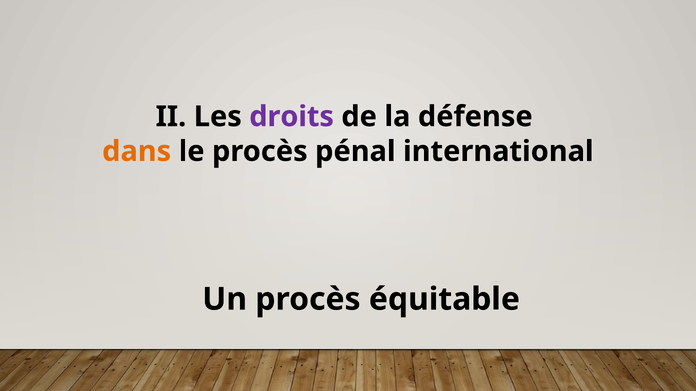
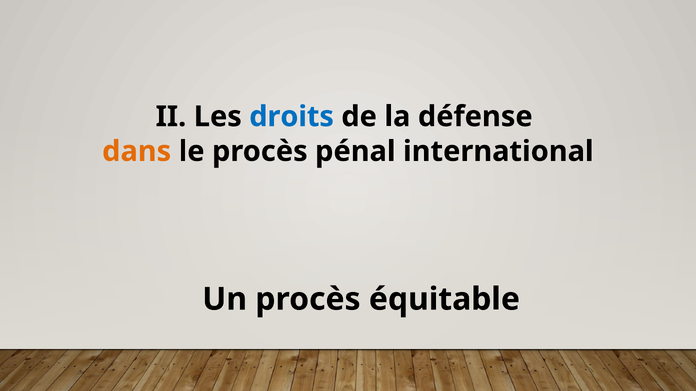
droits colour: purple -> blue (292, 117)
